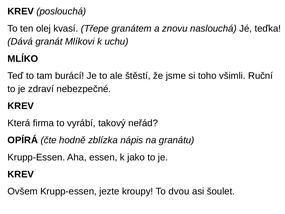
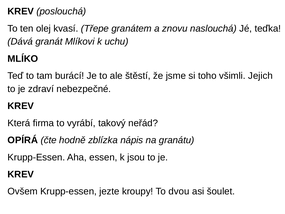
Ruční: Ruční -> Jejich (260, 76)
jako: jako -> jsou (136, 157)
